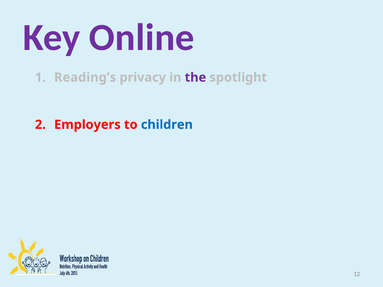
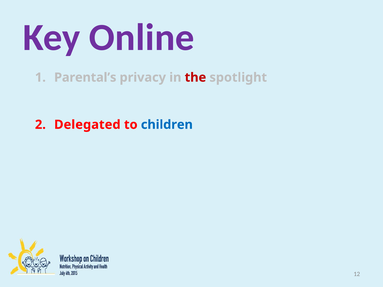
Reading’s: Reading’s -> Parental’s (85, 77)
the colour: purple -> red (195, 77)
Employers: Employers -> Delegated (87, 125)
